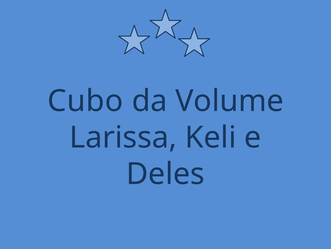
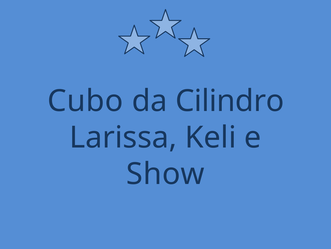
Volume: Volume -> Cilindro (230, 101)
Deles: Deles -> Show (165, 174)
